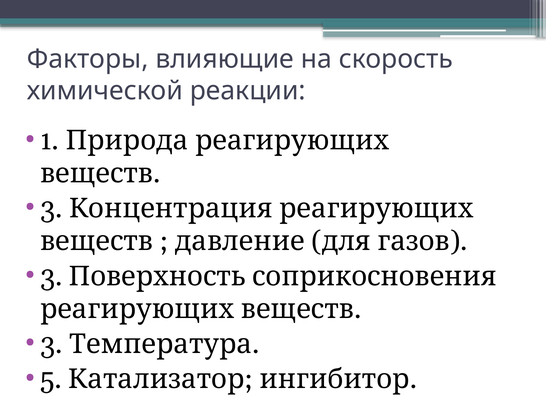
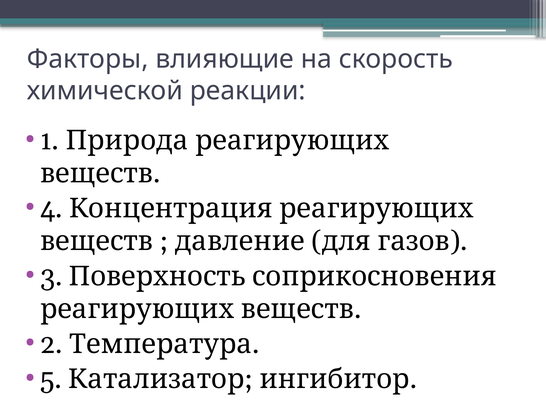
3: 3 -> 4 (51, 208)
3: 3 -> 2 (51, 344)
